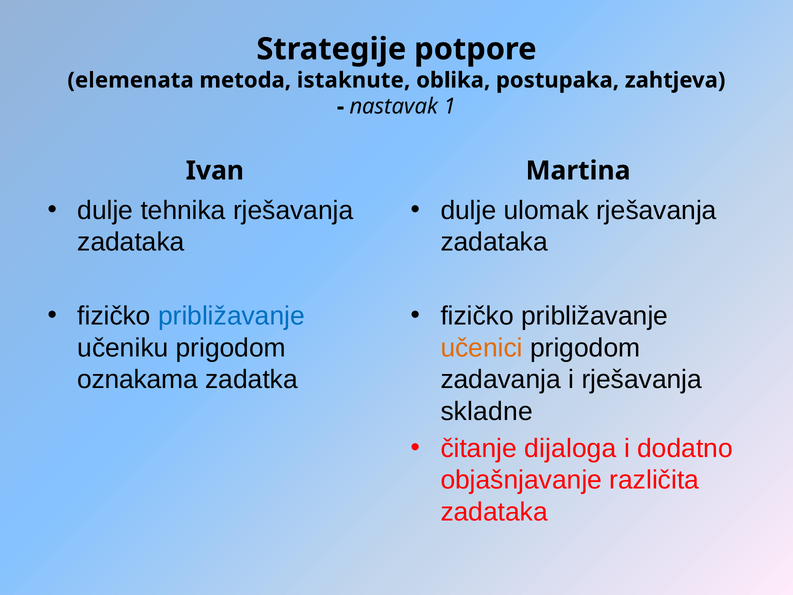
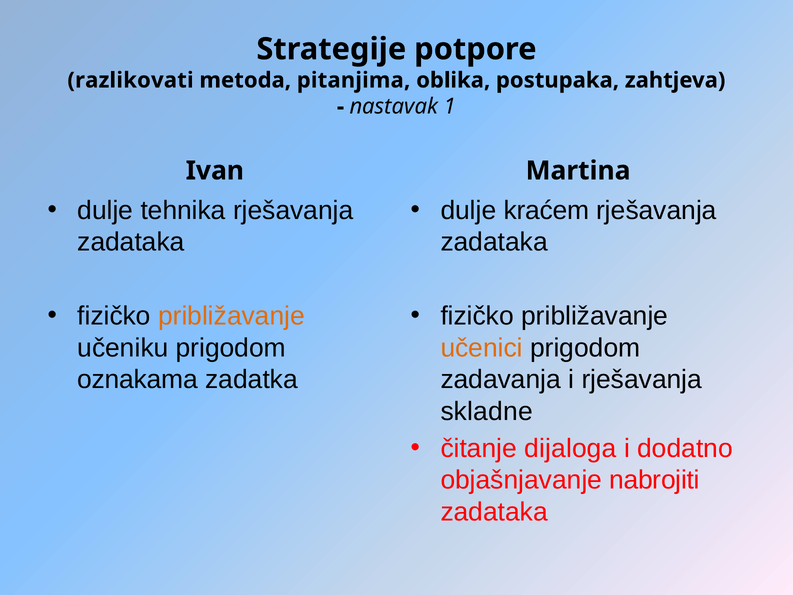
elemenata: elemenata -> razlikovati (131, 80)
istaknute: istaknute -> pitanjima (354, 80)
ulomak: ulomak -> kraćem (546, 210)
približavanje colour: blue -> orange (231, 316)
različita: različita -> nabrojiti (654, 480)
